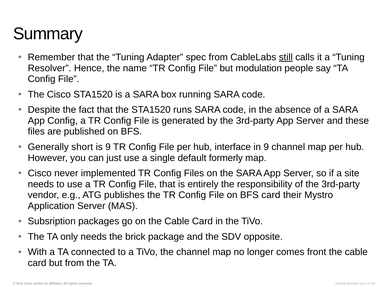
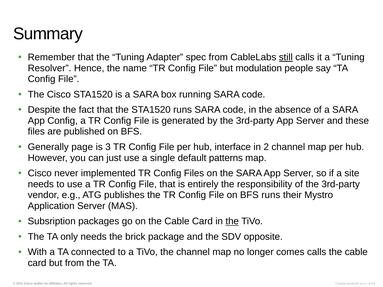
short: short -> page (82, 147)
is 9: 9 -> 3 (108, 147)
in 9: 9 -> 2 (266, 147)
formerly: formerly -> patterns (226, 158)
BFS card: card -> runs (271, 195)
the underline: none -> present (232, 222)
comes front: front -> calls (317, 252)
